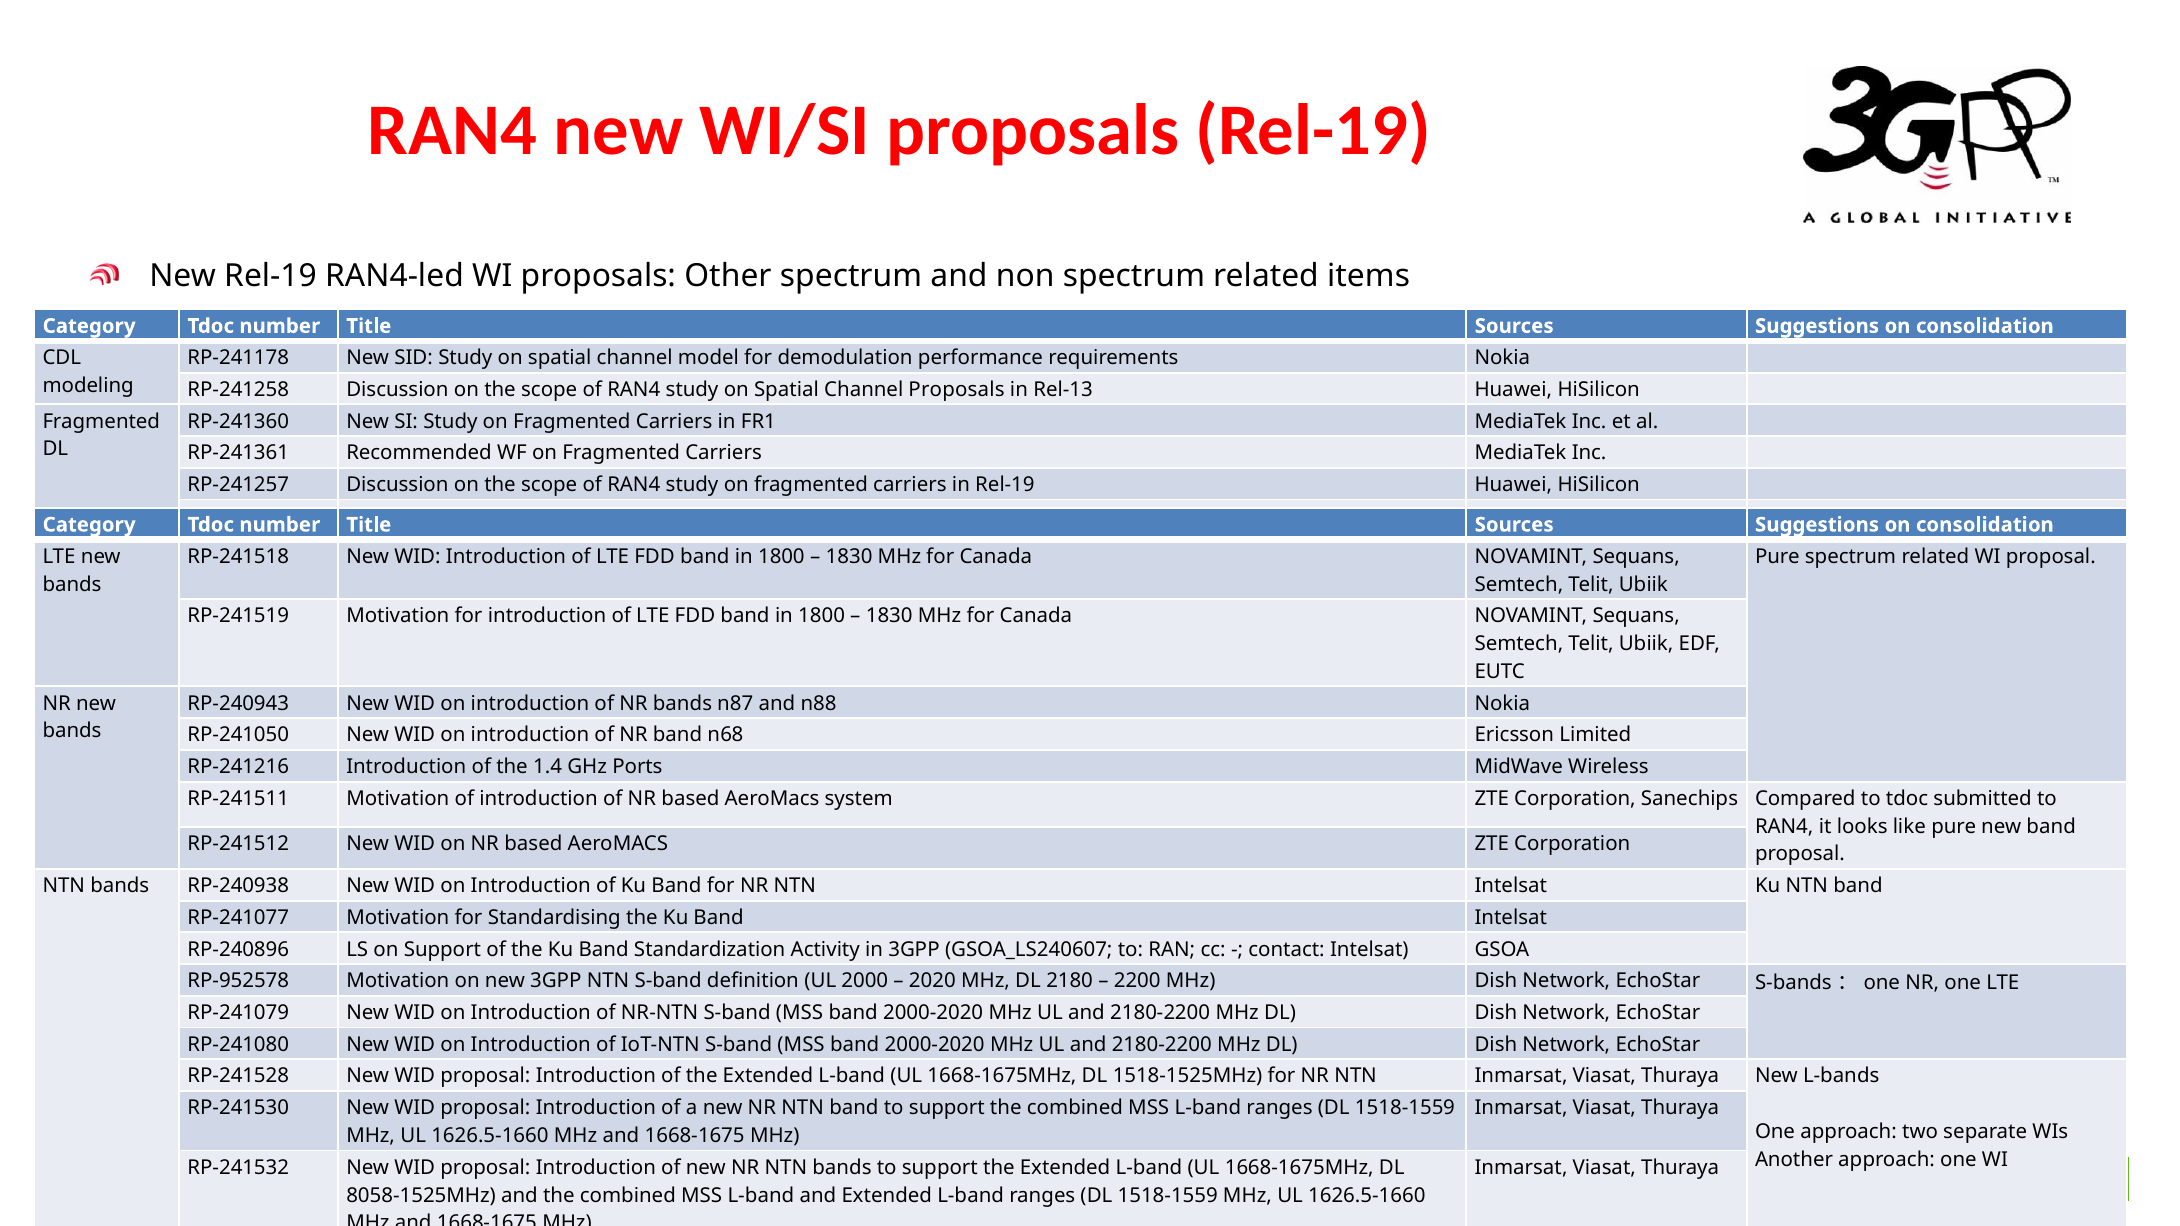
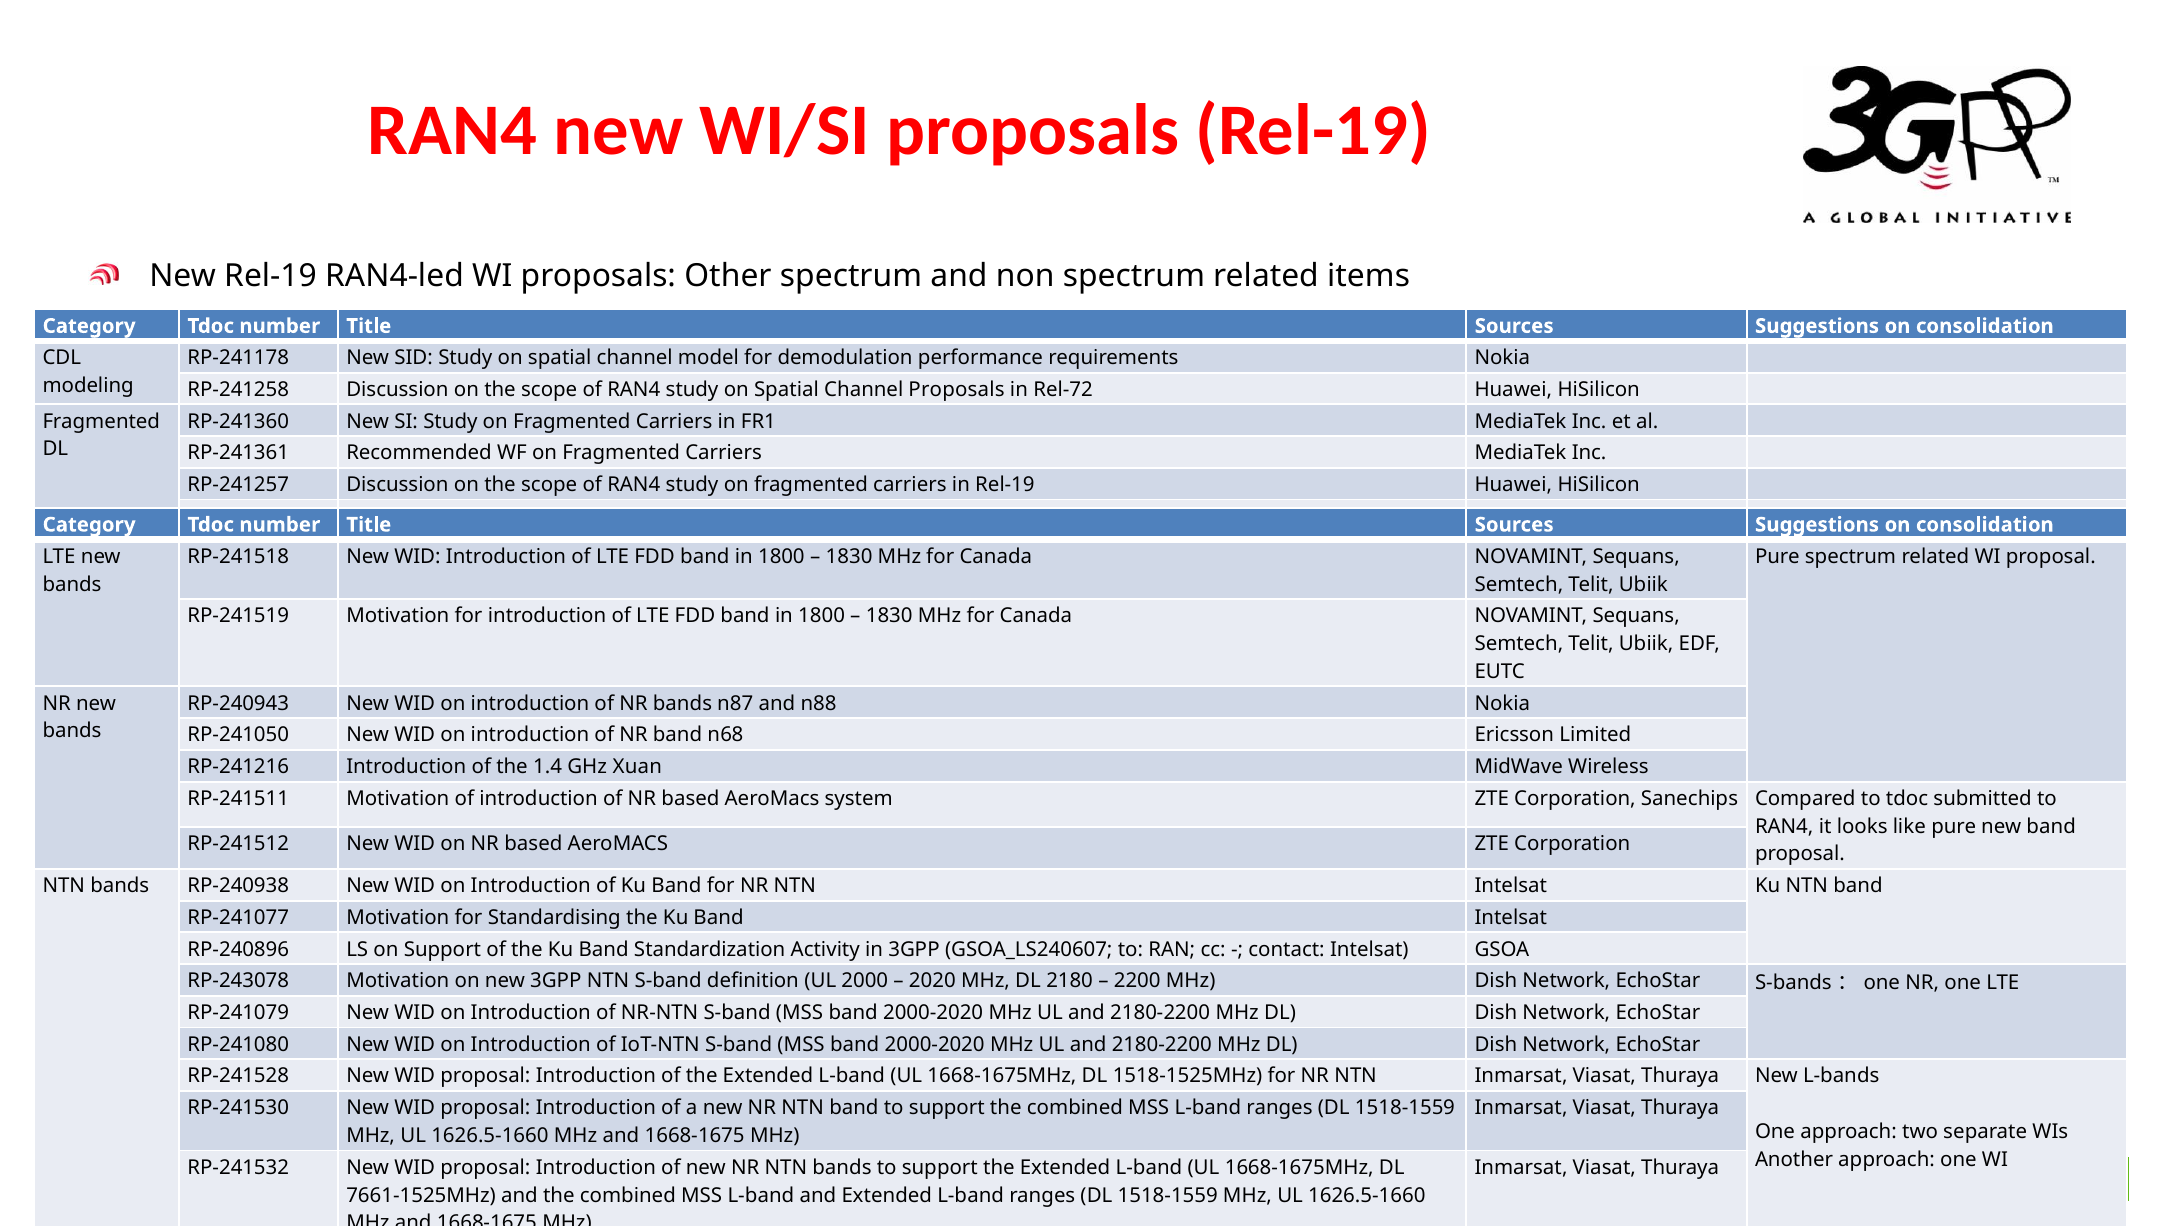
Rel-13: Rel-13 -> Rel-72 (1063, 390)
Ports: Ports -> Xuan (637, 767)
RP-952578: RP-952578 -> RP-243078 (238, 981)
8058-1525MHz: 8058-1525MHz -> 7661-1525MHz (421, 1196)
